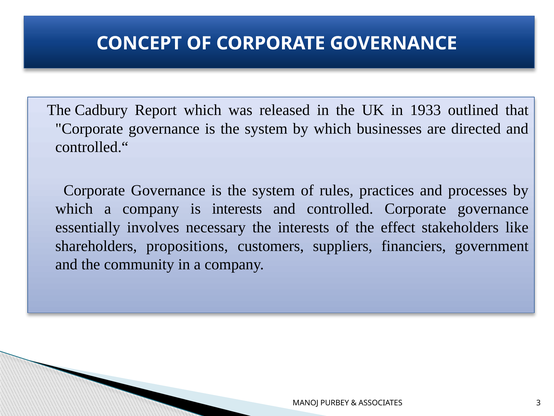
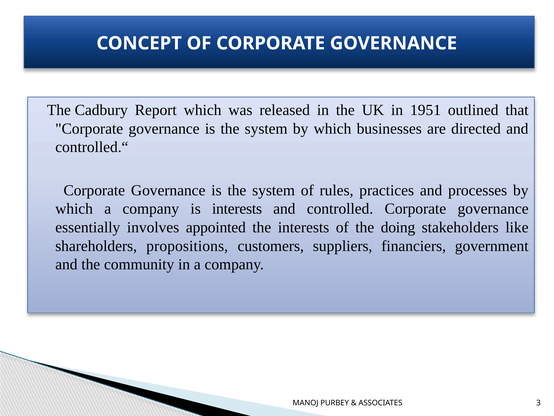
1933: 1933 -> 1951 (426, 110)
necessary: necessary -> appointed (216, 227)
effect: effect -> doing (398, 227)
